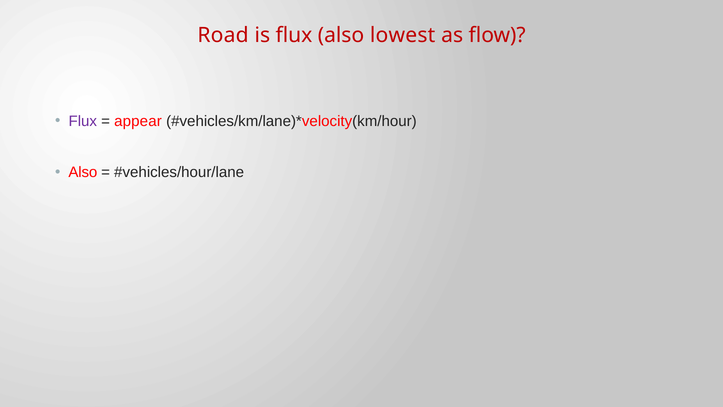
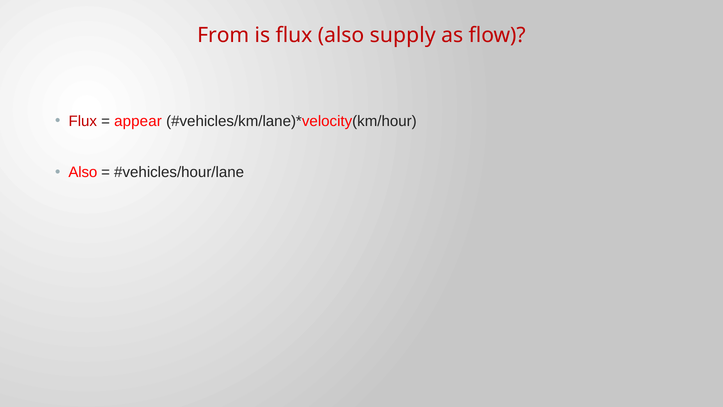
Road: Road -> From (223, 35)
lowest: lowest -> supply (403, 35)
Flux colour: purple -> red (83, 121)
